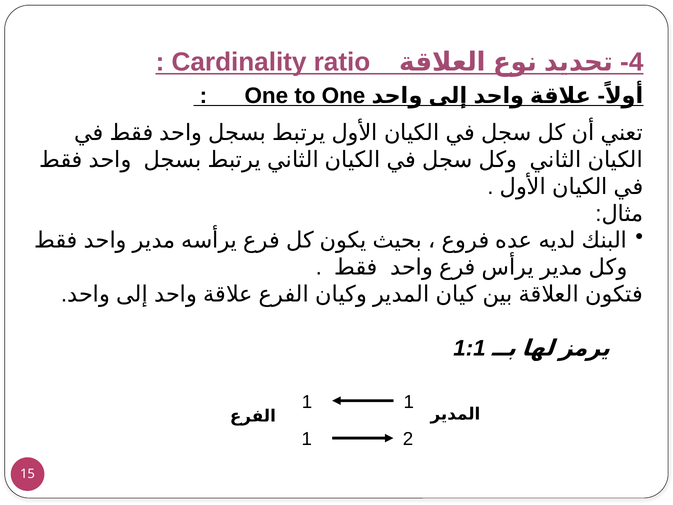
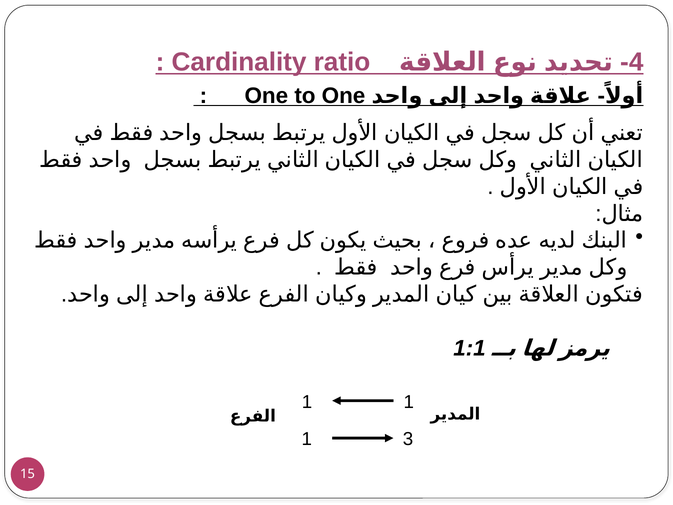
2: 2 -> 3 (408, 439)
